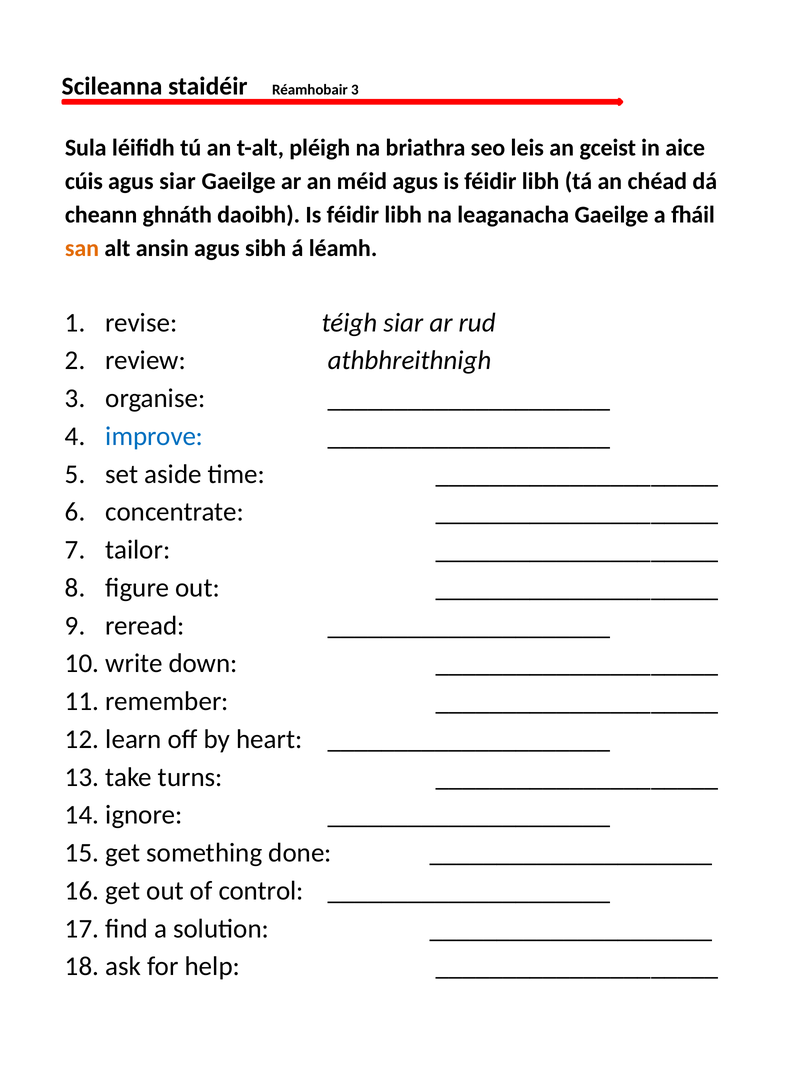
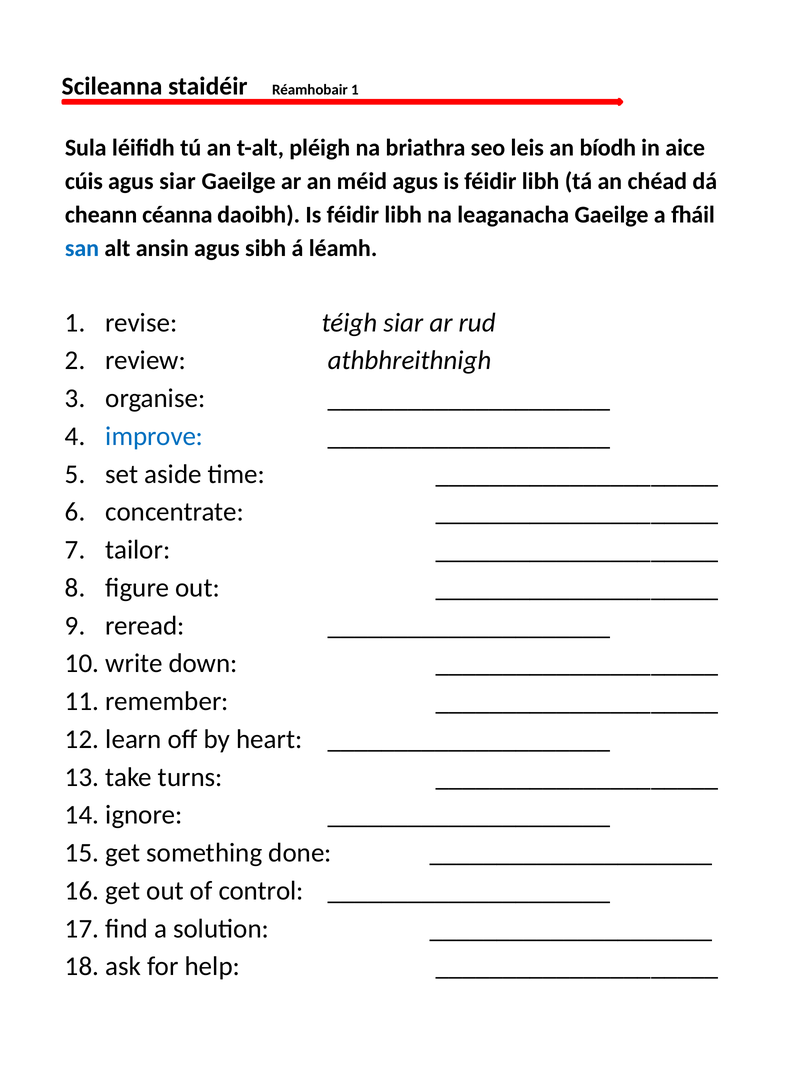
Réamhobair 3: 3 -> 1 (355, 90)
gceist: gceist -> bíodh (608, 148)
ghnáth: ghnáth -> céanna (177, 215)
san colour: orange -> blue (82, 248)
